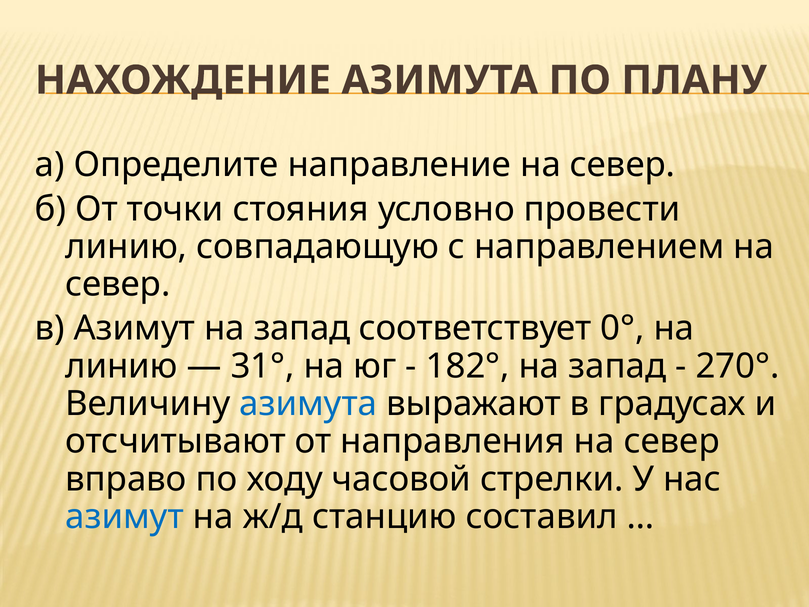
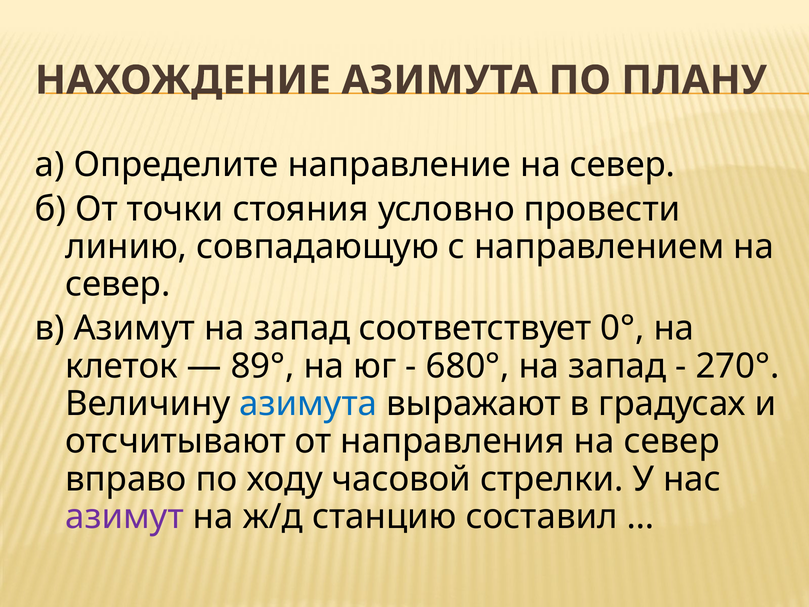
линию: линию -> клеток (122, 366)
31°: 31° -> 89° (263, 366)
182°: 182° -> 680° (468, 366)
азимут colour: blue -> purple (125, 517)
